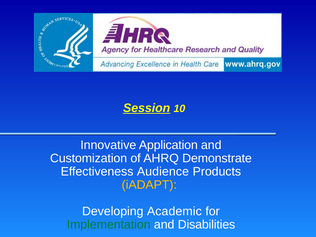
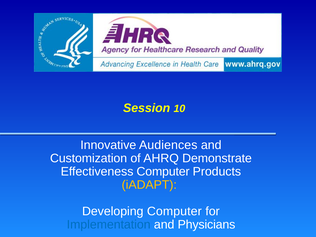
Session underline: present -> none (147, 108)
Application: Application -> Audiences (168, 145)
Effectiveness Audience: Audience -> Computer (163, 172)
Developing Academic: Academic -> Computer (174, 211)
Implementation colour: green -> blue (109, 225)
Disabilities: Disabilities -> Physicians (206, 225)
